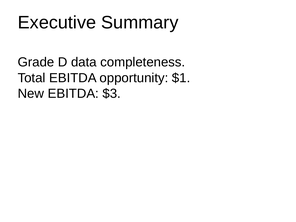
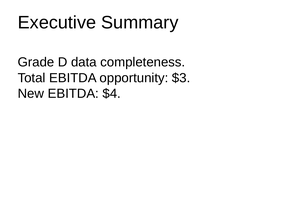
$1: $1 -> $3 (181, 78)
$3: $3 -> $4 (112, 94)
